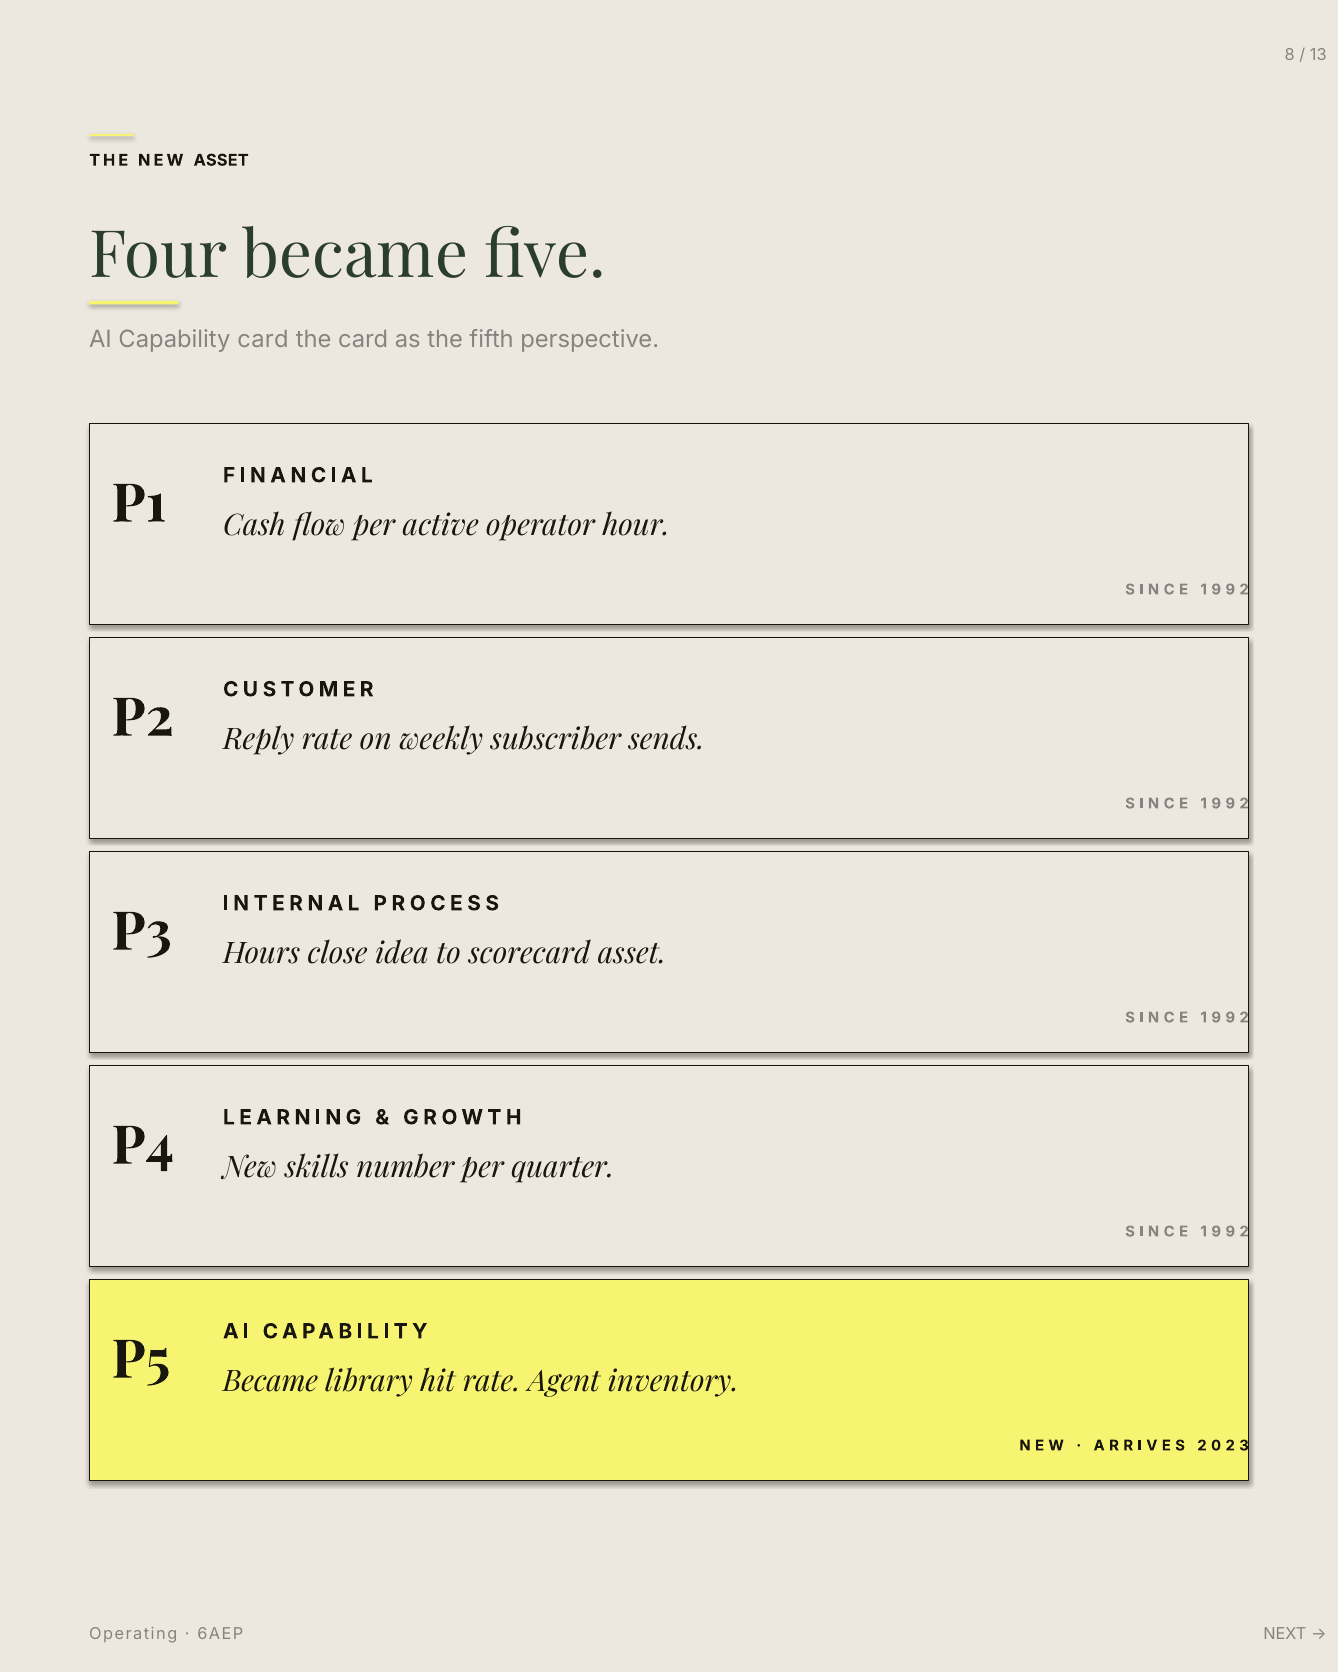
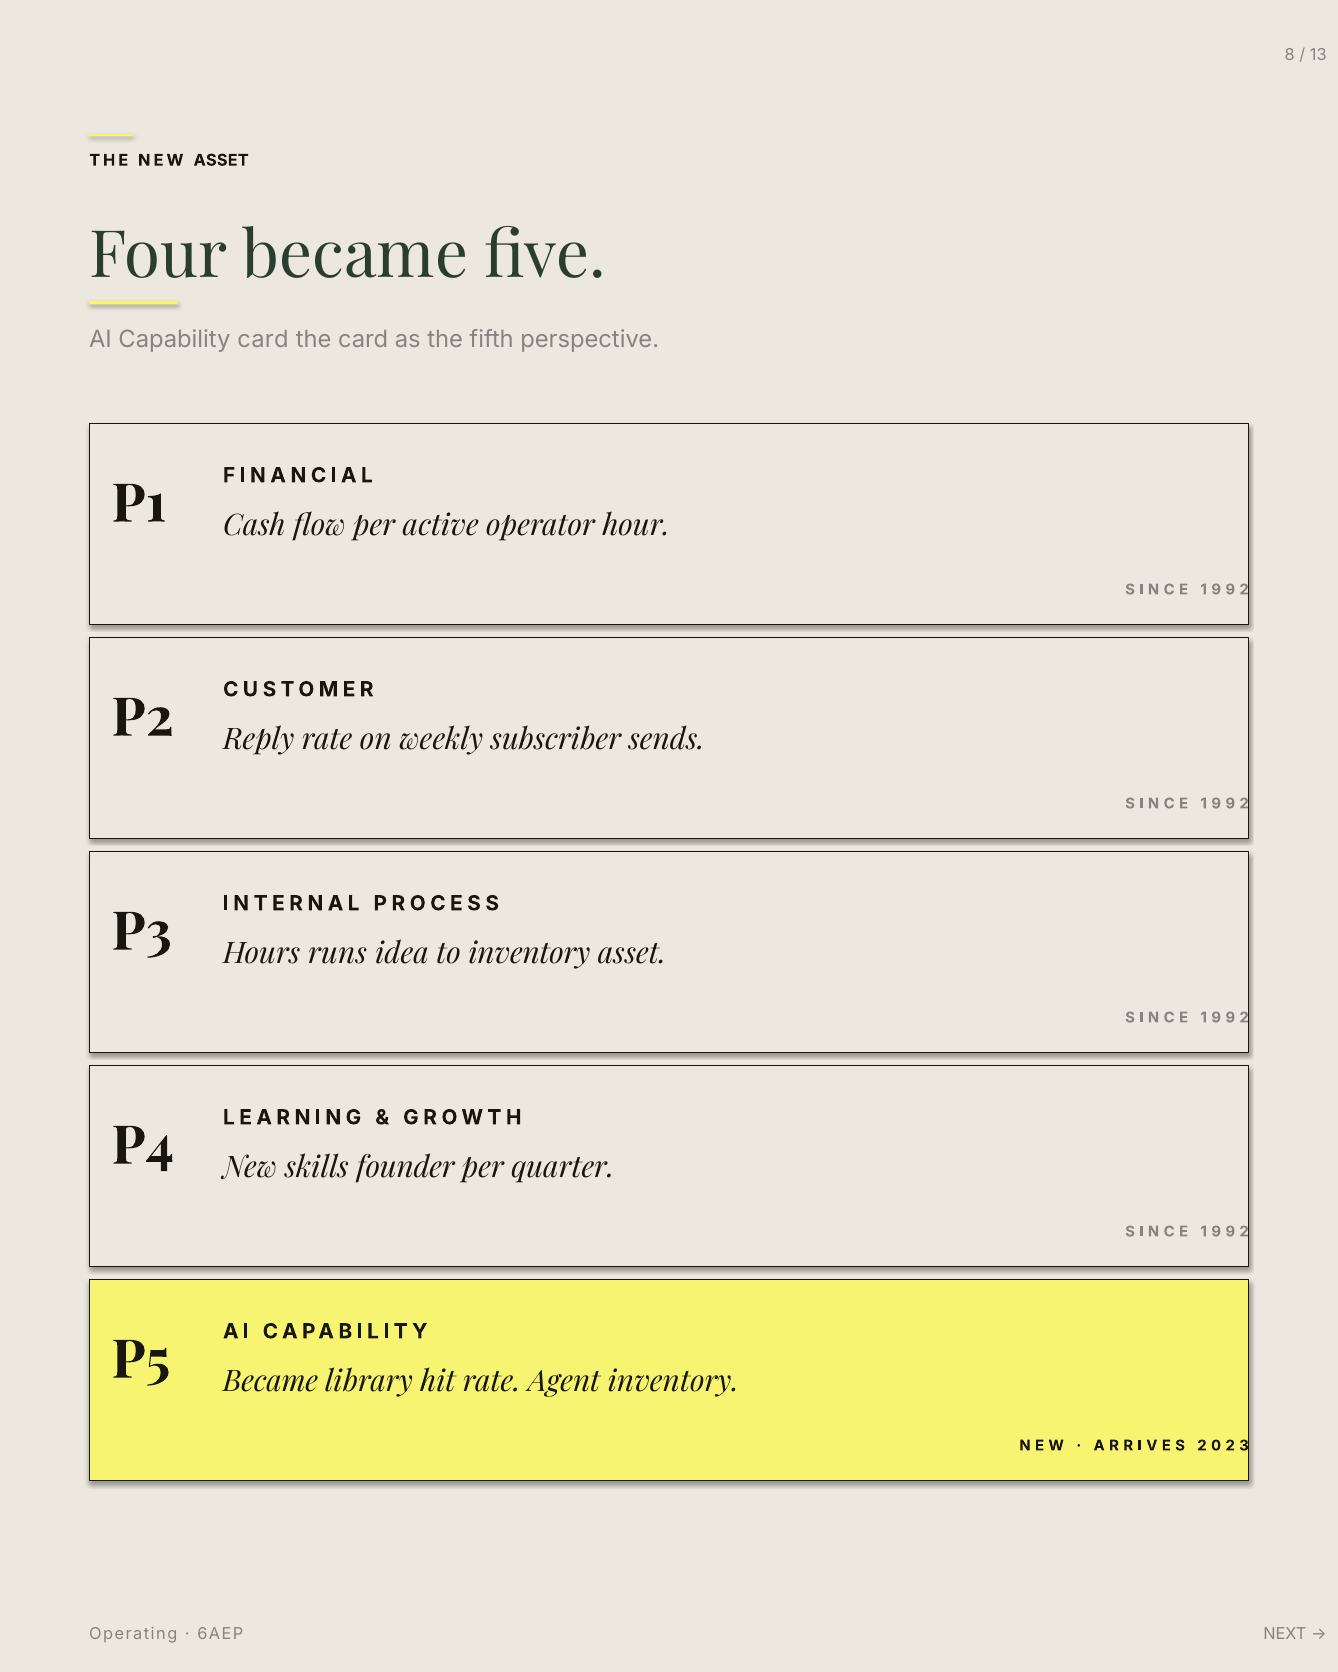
close: close -> runs (338, 954)
to scorecard: scorecard -> inventory (530, 954)
number: number -> founder (405, 1168)
